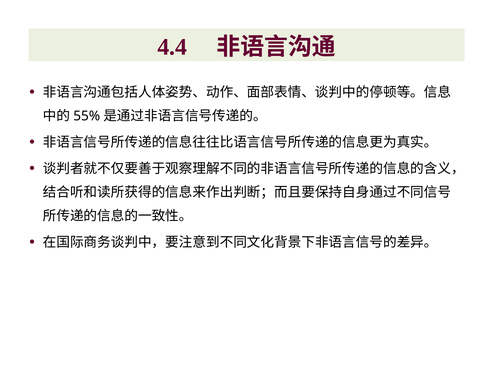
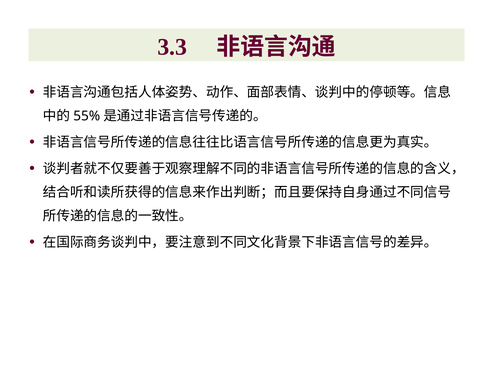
4.4: 4.4 -> 3.3 (172, 47)
